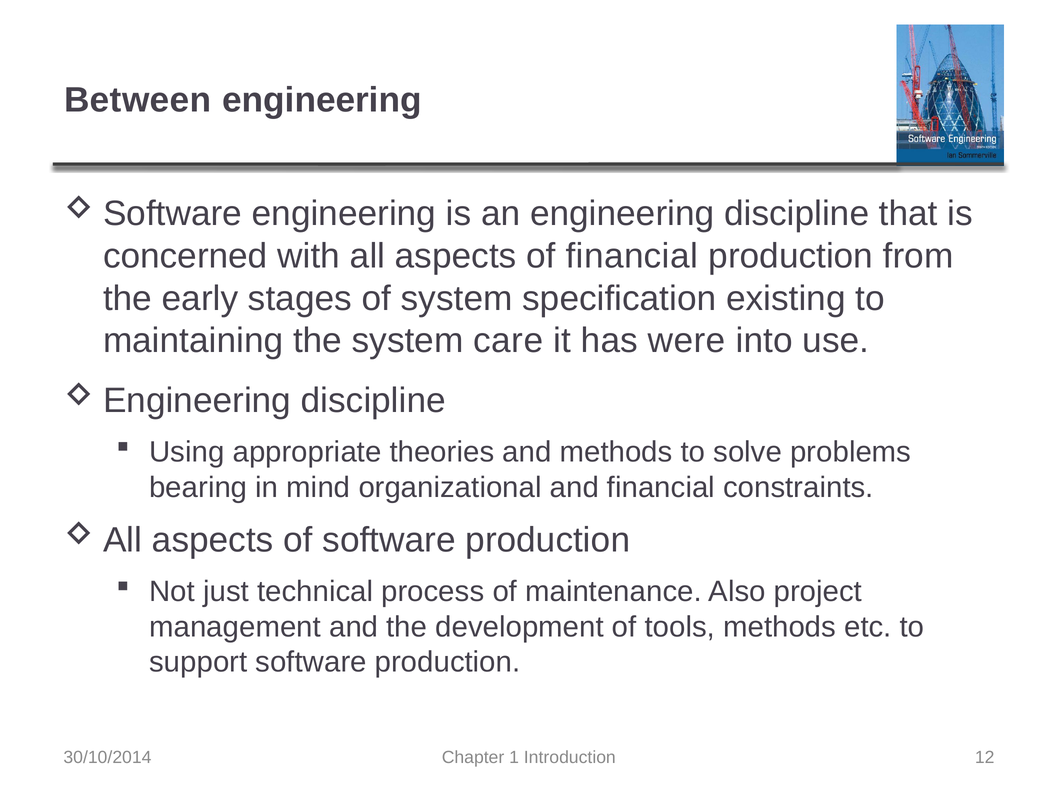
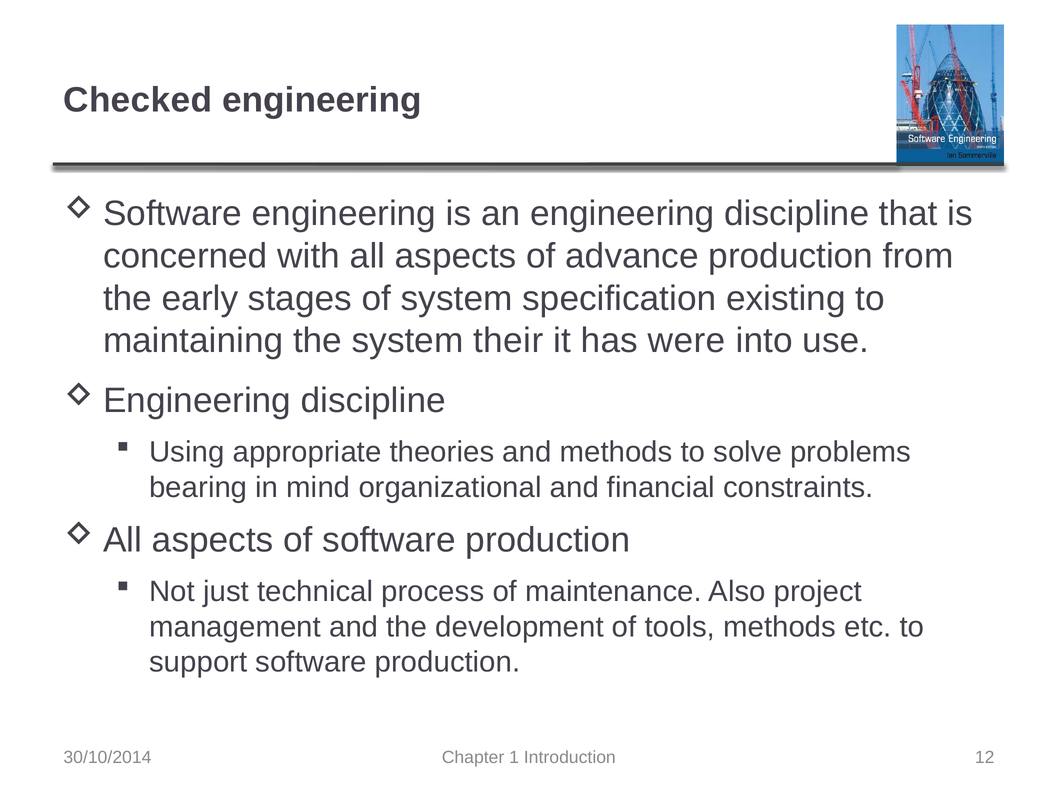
Between: Between -> Checked (138, 100)
of financial: financial -> advance (632, 256)
care: care -> their (508, 341)
